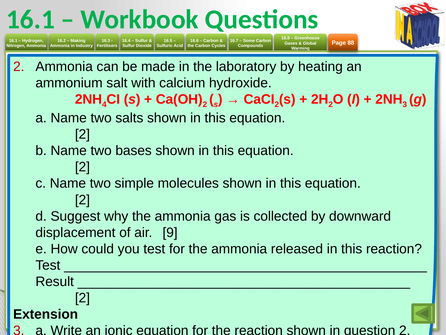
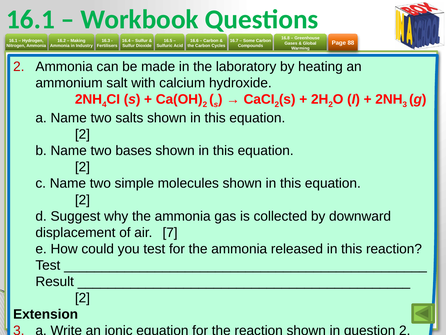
9: 9 -> 7 (170, 232)
